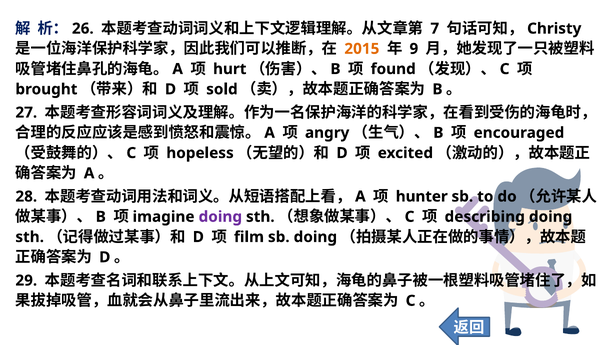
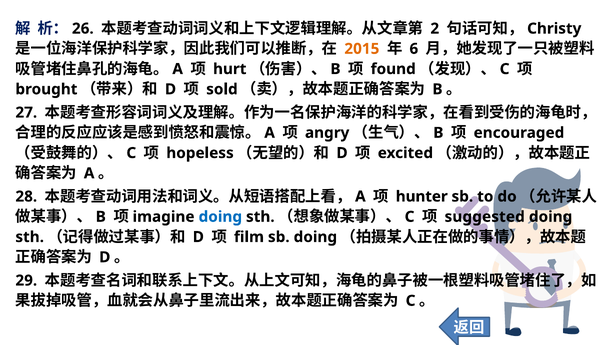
7: 7 -> 2 (435, 29)
9: 9 -> 6 (414, 49)
doing colour: purple -> blue (220, 217)
describing: describing -> suggested (485, 217)
